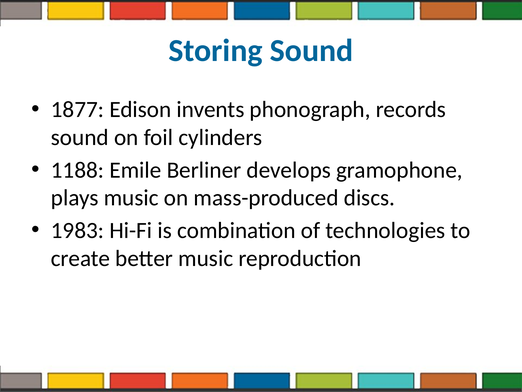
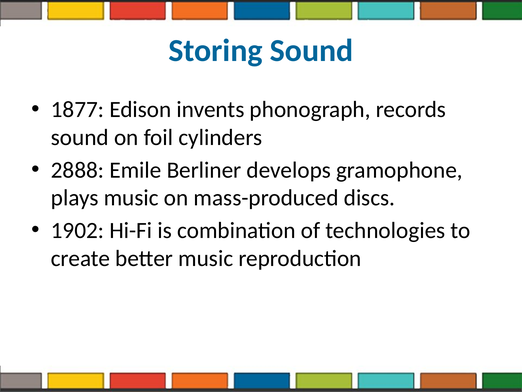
1188: 1188 -> 2888 (78, 170)
1983: 1983 -> 1902 (78, 230)
